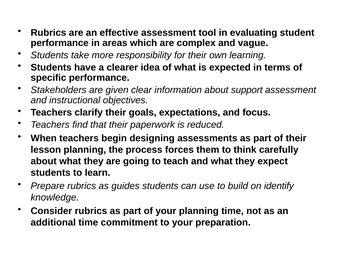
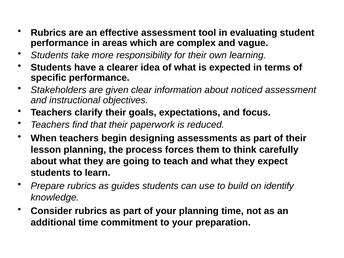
support: support -> noticed (247, 90)
